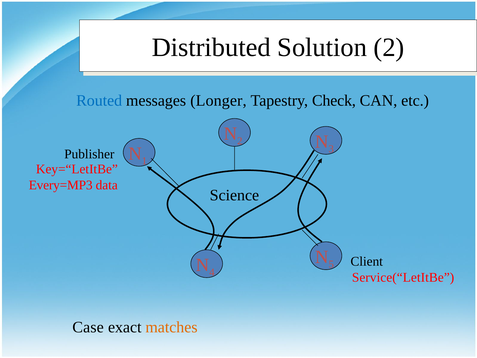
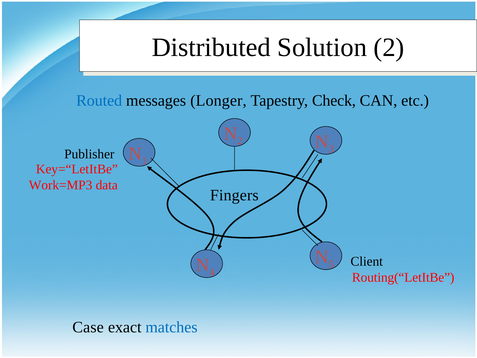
Every=MP3: Every=MP3 -> Work=MP3 (61, 185)
Science: Science -> Fingers (234, 195)
Service(“LetItBe: Service(“LetItBe -> Routing(“LetItBe (403, 277)
matches colour: orange -> blue (171, 327)
